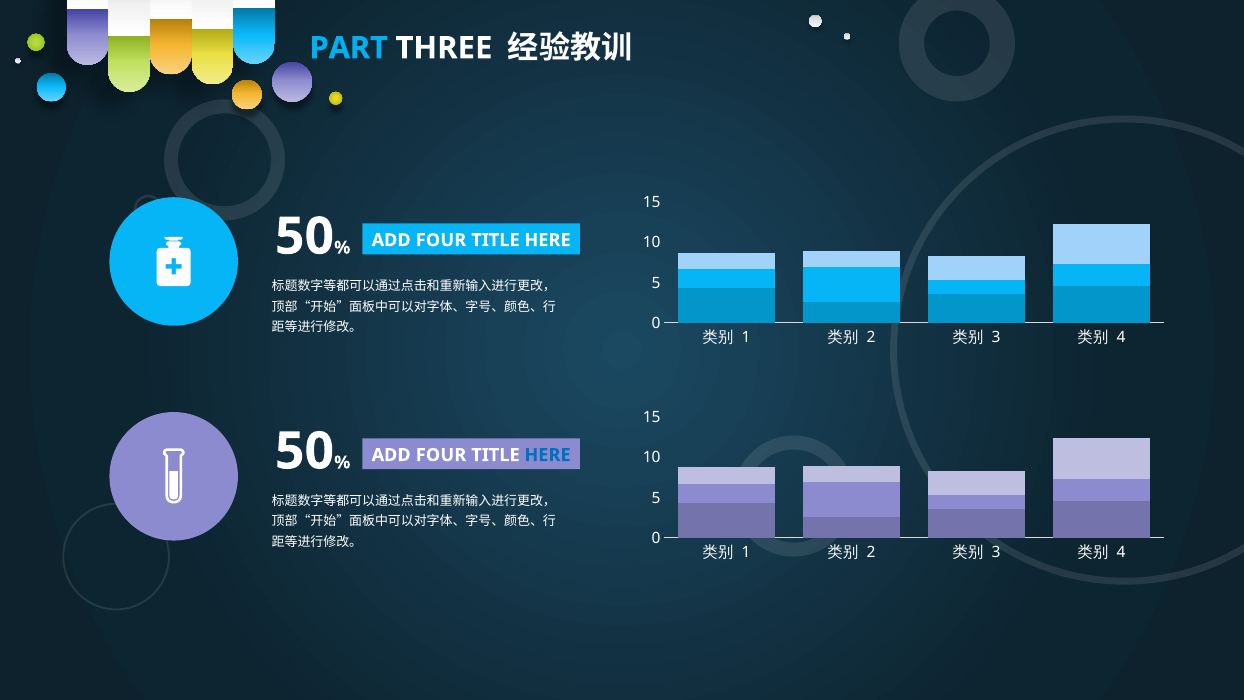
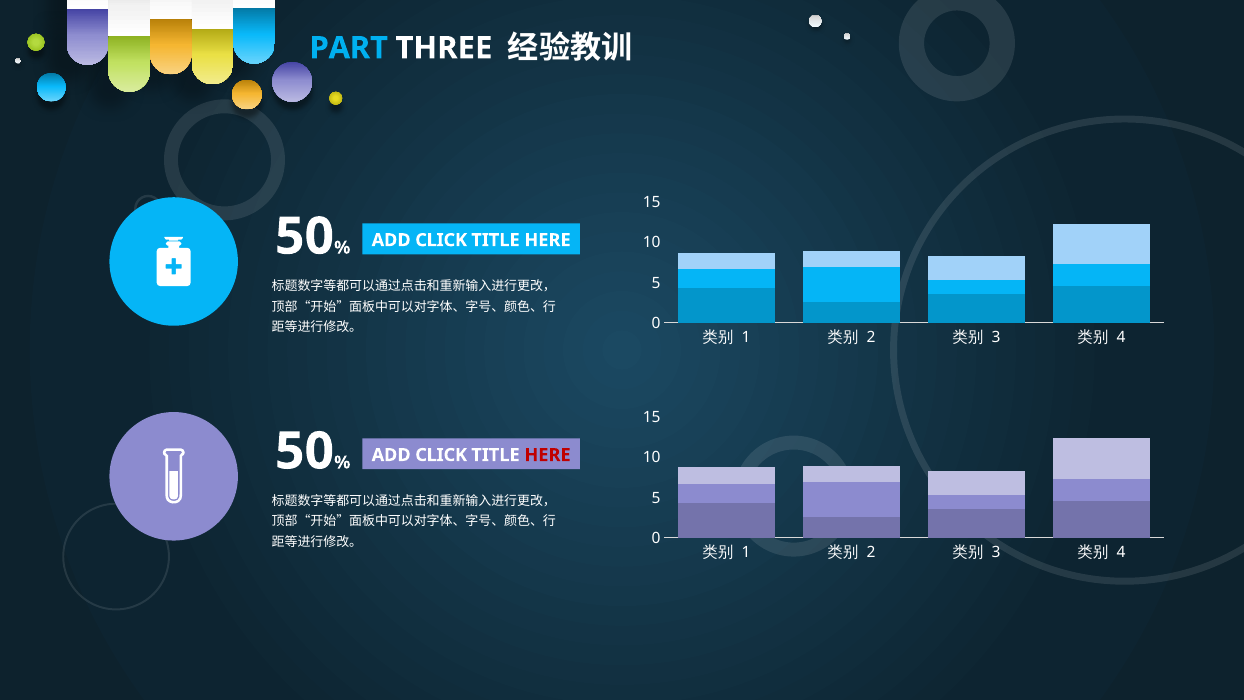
FOUR: FOUR -> CLICK (441, 240)
FOUR: FOUR -> CLICK (441, 455)
HERE colour: blue -> red (548, 455)
